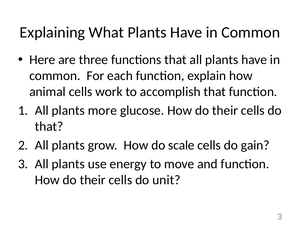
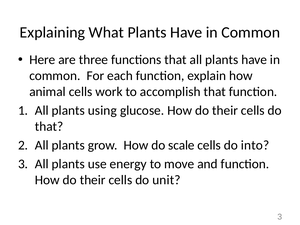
more: more -> using (102, 111)
gain: gain -> into (255, 145)
